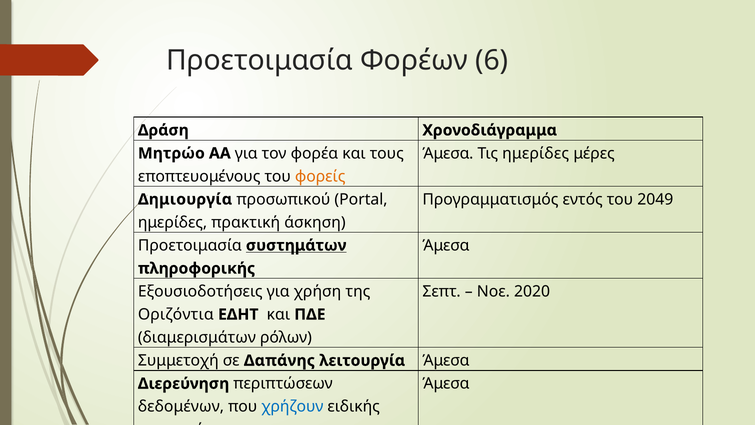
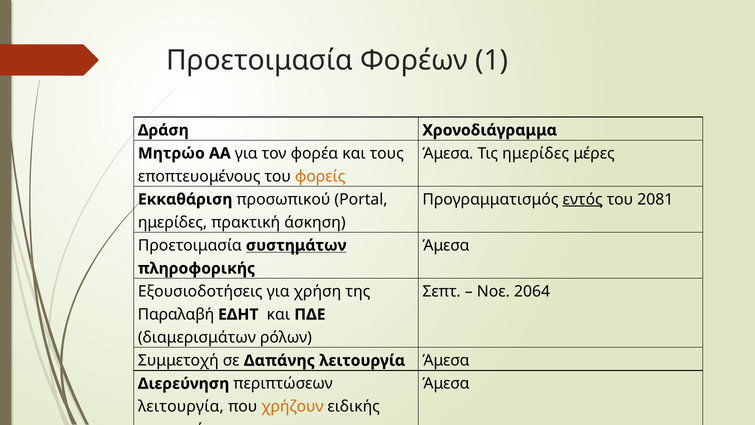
6: 6 -> 1 (492, 60)
εντός underline: none -> present (583, 199)
2049: 2049 -> 2081 (655, 199)
Δημιουργία: Δημιουργία -> Εκκαθάριση (185, 199)
2020: 2020 -> 2064 (532, 291)
Οριζόντια: Οριζόντια -> Παραλαβή (176, 314)
δεδομένων: δεδομένων -> λειτουργία (181, 406)
χρήζουν colour: blue -> orange (292, 406)
